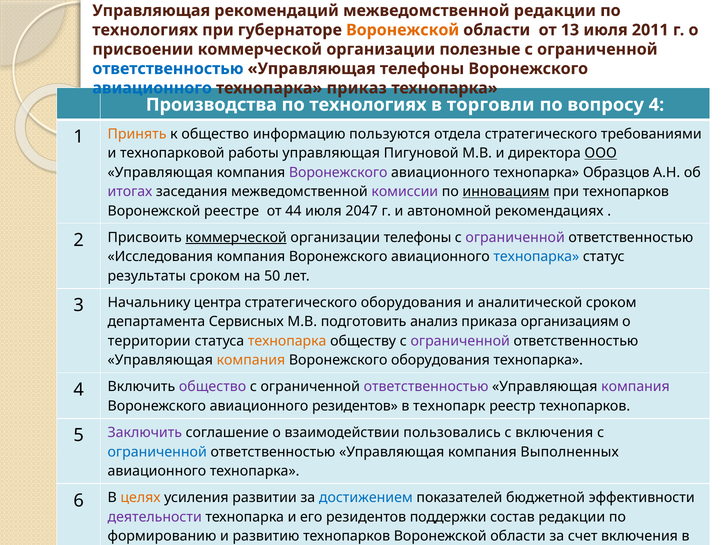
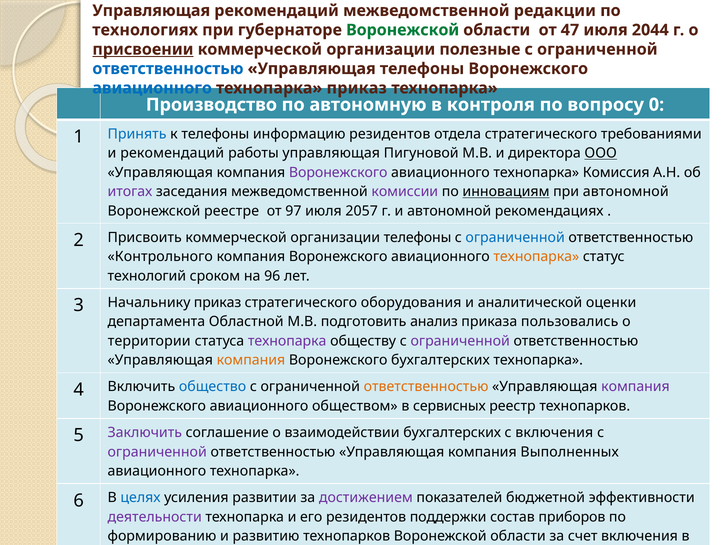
Воронежской colour: orange -> green (403, 30)
13: 13 -> 47 (570, 30)
2011: 2011 -> 2044 (650, 30)
присвоении underline: none -> present (143, 49)
Производства: Производства -> Производство (211, 105)
технологиях: технологиях -> автономную (368, 105)
торговли: торговли -> контроля (491, 105)
вопросу 4: 4 -> 0 (656, 105)
Принять colour: orange -> blue (137, 134)
к общество: общество -> телефоны (215, 134)
информацию пользуются: пользуются -> резидентов (390, 134)
и технопарковой: технопарковой -> рекомендаций (172, 153)
Образцов: Образцов -> Комиссия (616, 172)
при технопарков: технопарков -> автономной (626, 192)
44: 44 -> 97 (293, 211)
2047: 2047 -> 2057 (362, 211)
коммерческой underline: present -> none (236, 238)
ограниченной colour: purple -> blue (515, 238)
Исследования: Исследования -> Контрольного (160, 257)
технопарка colour: blue -> orange (536, 257)
результаты: результаты -> технологий (147, 276)
50: 50 -> 96 (272, 276)
Начальнику центра: центра -> приказ (218, 303)
аналитической сроком: сроком -> оценки (611, 303)
Сервисных: Сервисных -> Областной (246, 322)
организациям: организациям -> пользовались (570, 322)
технопарка colour: orange -> purple (287, 341)
Воронежского оборудования: оборудования -> бухгалтерских (440, 360)
общество colour: purple -> blue (213, 387)
ответственностью colour: purple -> orange (426, 387)
авиационного резидентов: резидентов -> обществом (355, 406)
технопарк: технопарк -> сервисных (449, 406)
взаимодействии пользовались: пользовались -> бухгалтерских (452, 433)
ограниченной colour: blue -> purple (157, 452)
целях colour: orange -> blue (141, 498)
достижением colour: blue -> purple (366, 498)
состав редакции: редакции -> приборов (572, 517)
